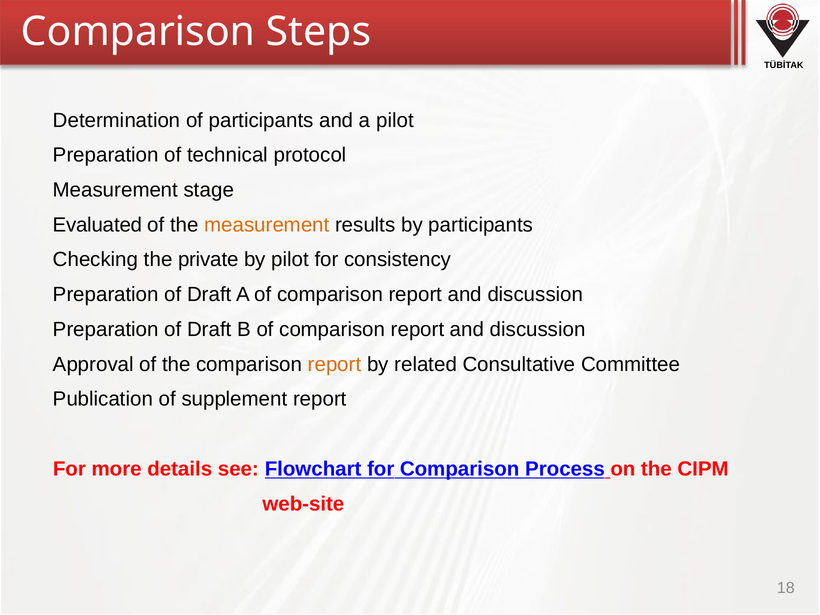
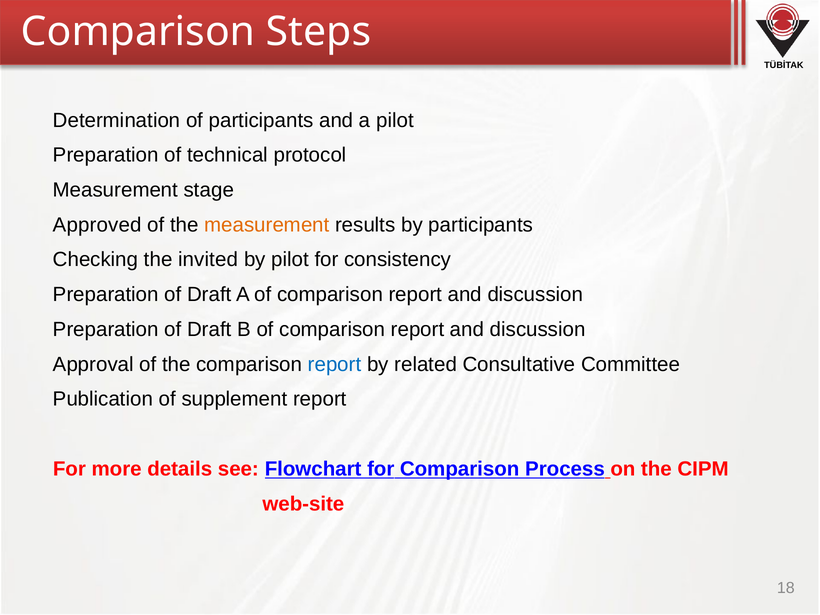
Evaluated: Evaluated -> Approved (97, 225)
private: private -> invited (208, 260)
report colour: orange -> blue (335, 364)
